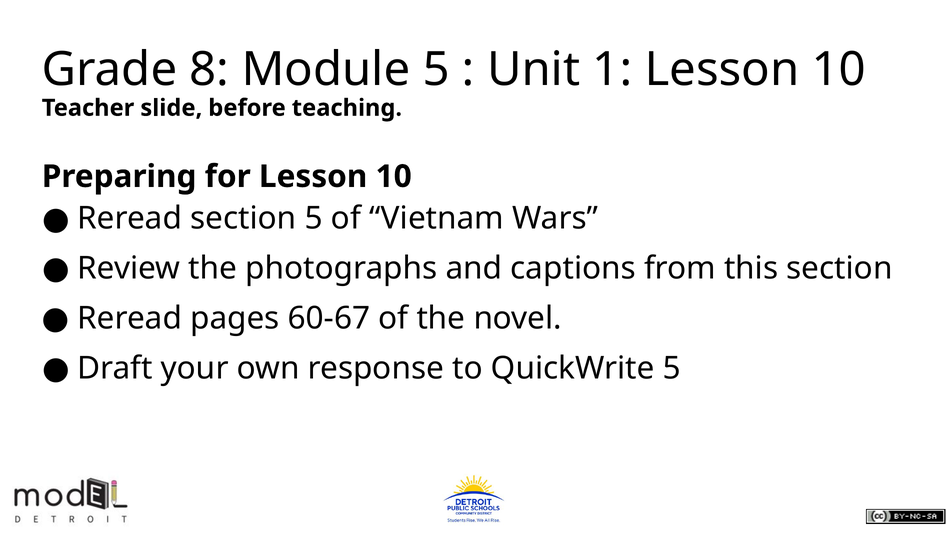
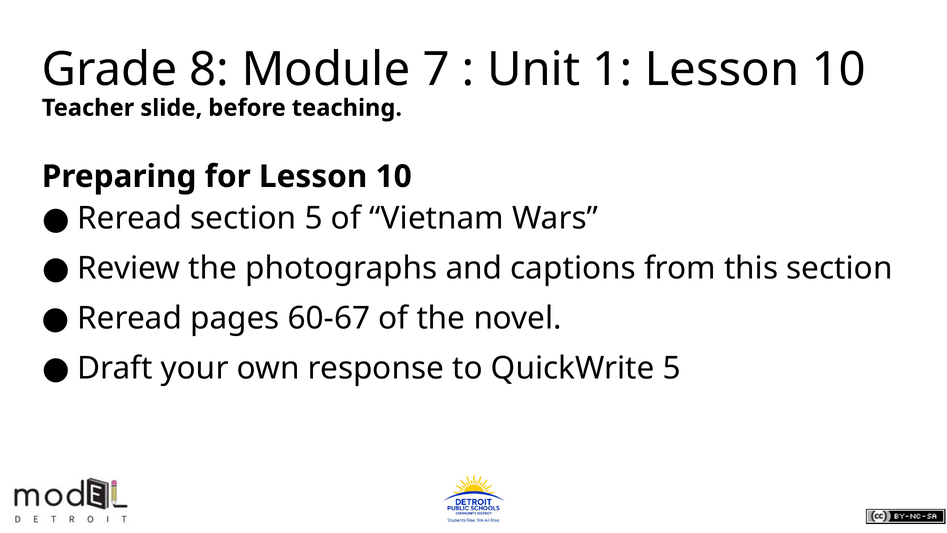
Module 5: 5 -> 7 (436, 69)
